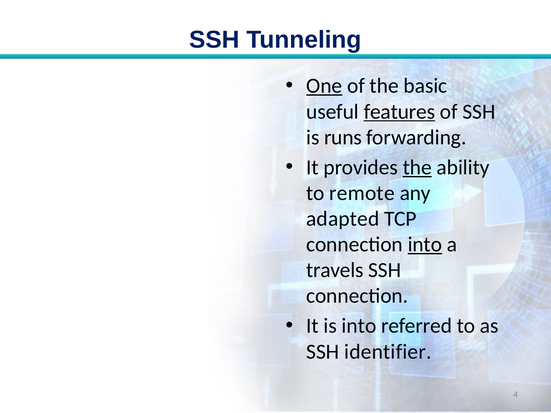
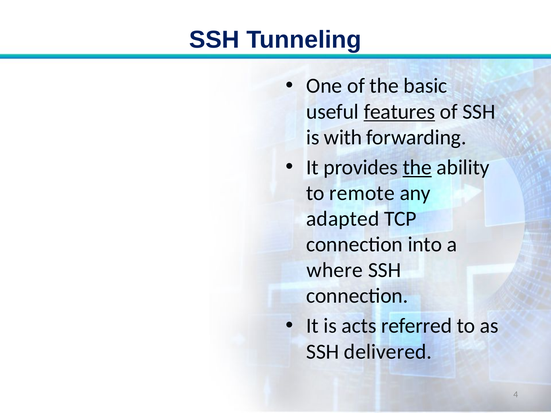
One underline: present -> none (324, 86)
runs: runs -> with (343, 137)
into underline: present -> none (425, 245)
travels: travels -> where (335, 270)
is into: into -> acts (359, 326)
identifier: identifier -> delivered (388, 352)
